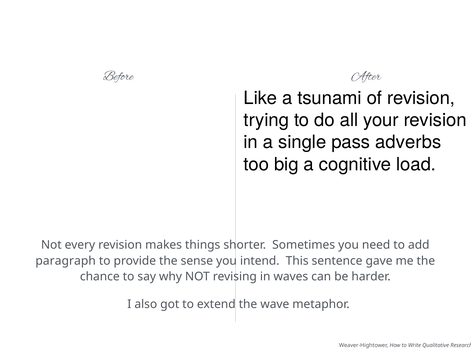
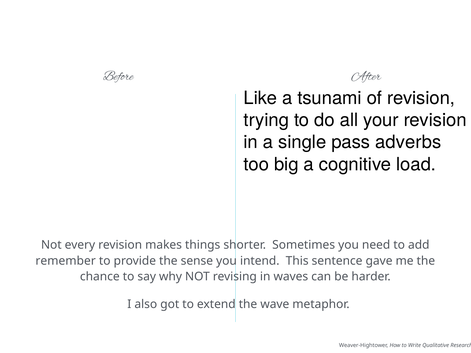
paragraph: paragraph -> remember (66, 261)
